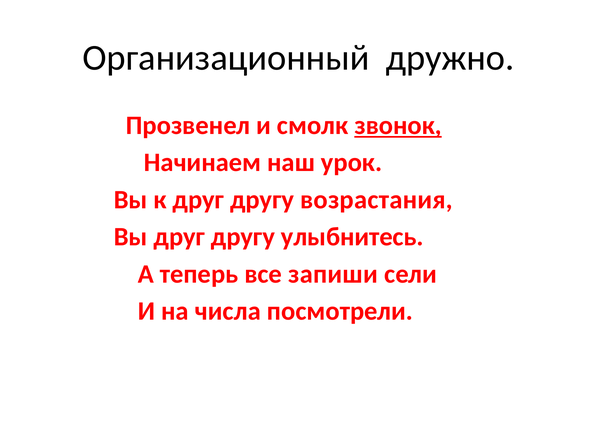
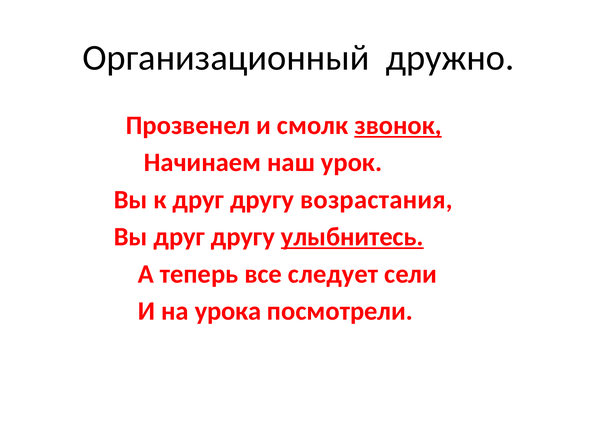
улыбнитесь underline: none -> present (352, 237)
запиши: запиши -> следует (333, 274)
числа: числа -> урока (228, 311)
